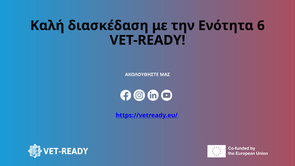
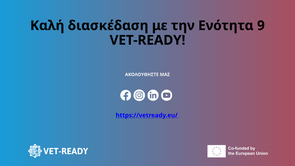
6: 6 -> 9 (261, 26)
